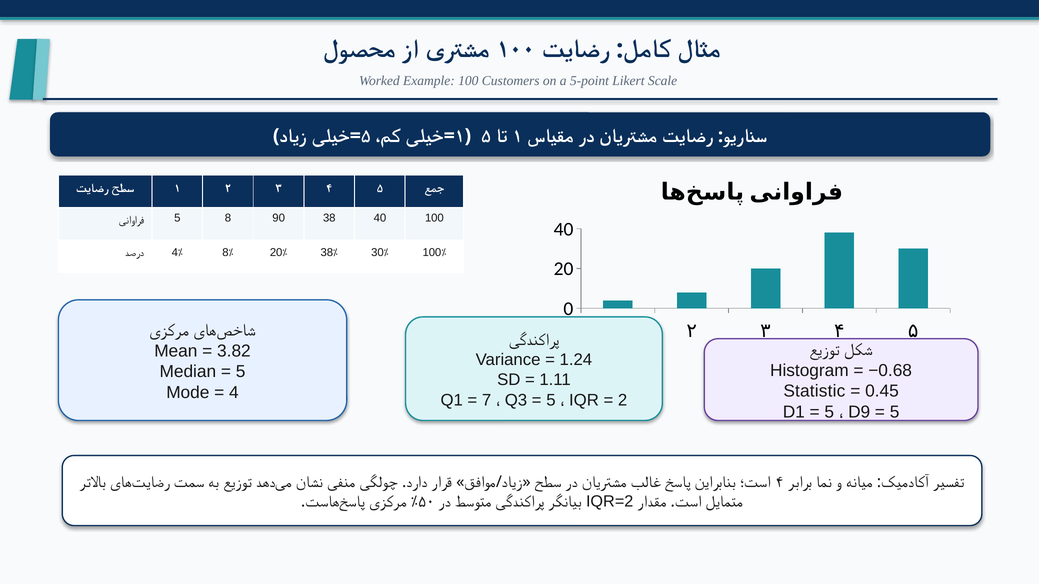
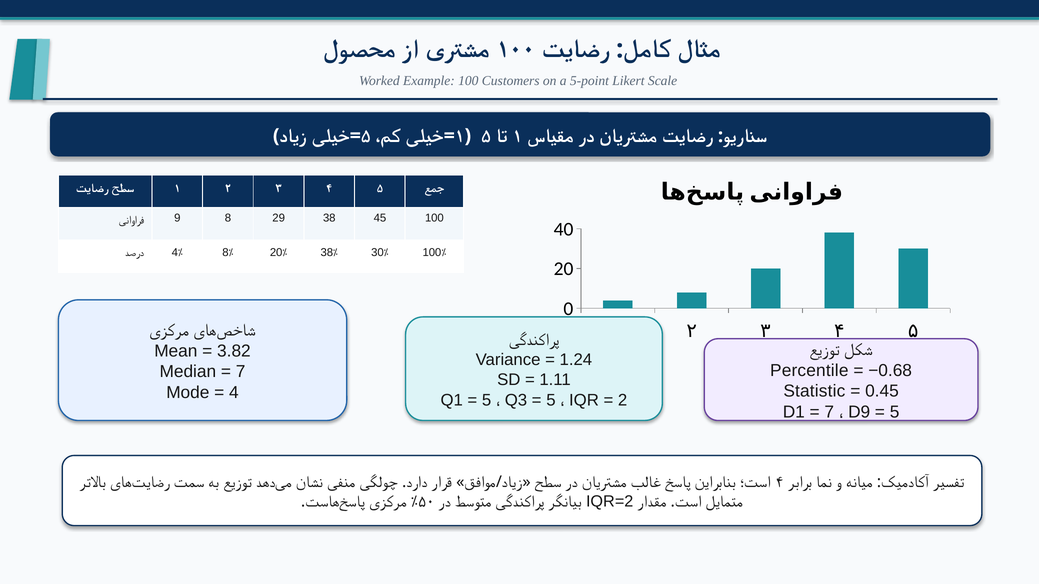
5: 5 -> 9 (177, 218)
90: 90 -> 29 (279, 218)
38 40: 40 -> 45 (380, 218)
Histogram: Histogram -> Percentile (809, 371)
5: 5 -> 7 (241, 372)
7: 7 -> 5 (487, 400)
5: 5 -> 7 (829, 412)
